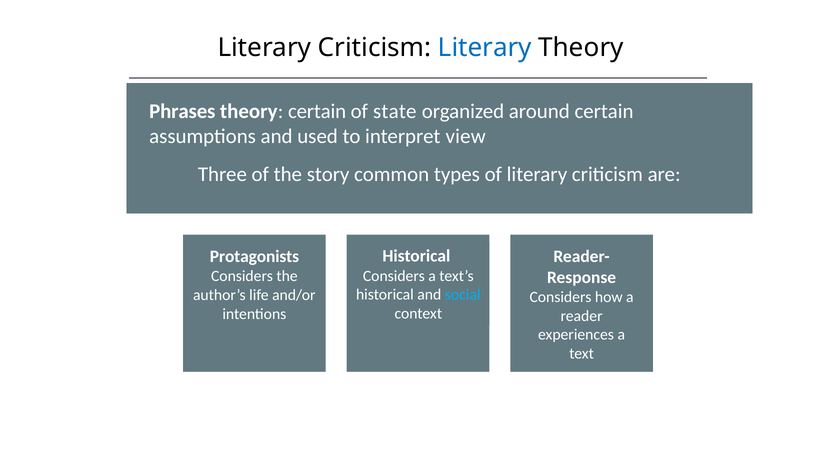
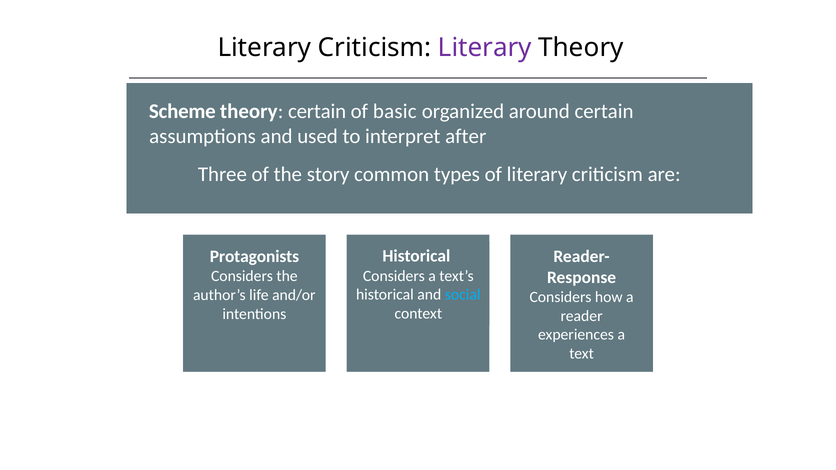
Literary colour: blue -> purple (485, 48)
Phrases: Phrases -> Scheme (182, 111)
state: state -> basic (395, 111)
view: view -> after (466, 136)
